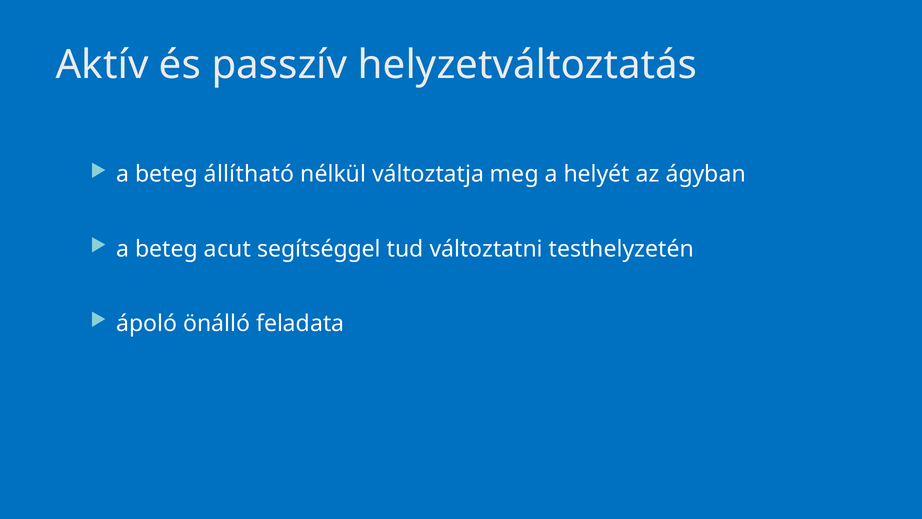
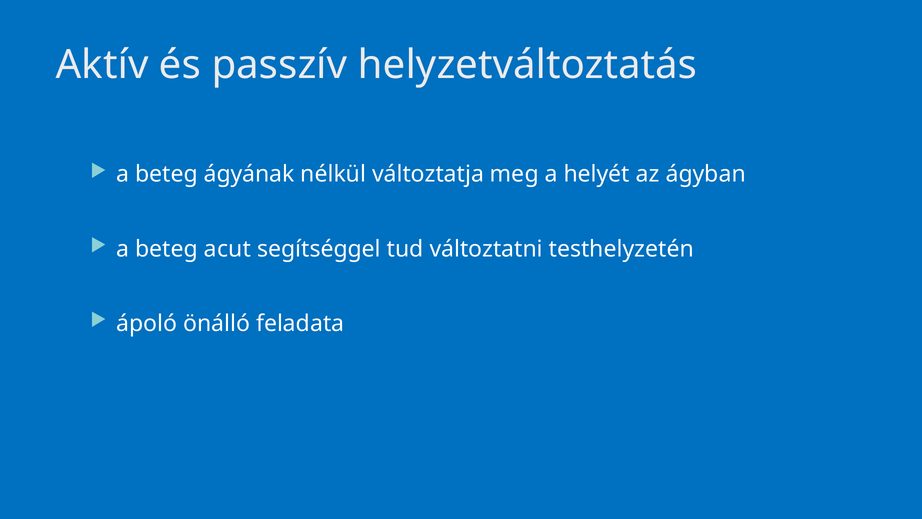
állítható: állítható -> ágyának (249, 174)
